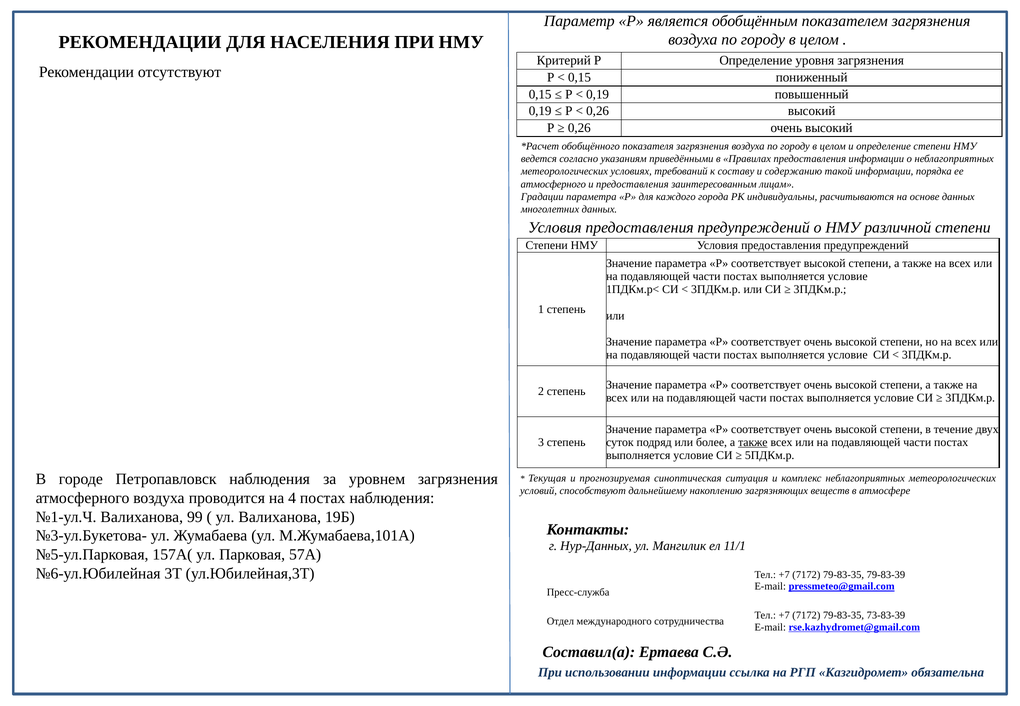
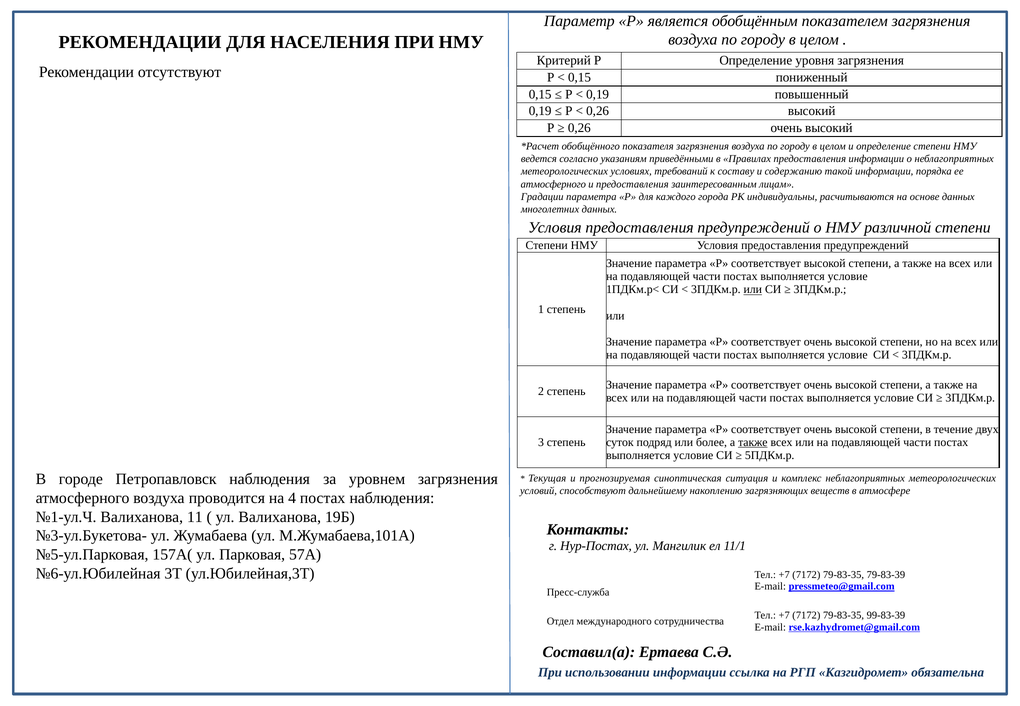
или underline: none -> present (753, 290)
99: 99 -> 11 (195, 517)
Нур-Данных: Нур-Данных -> Нур-Постах (596, 546)
73-83-39: 73-83-39 -> 99-83-39 (886, 616)
